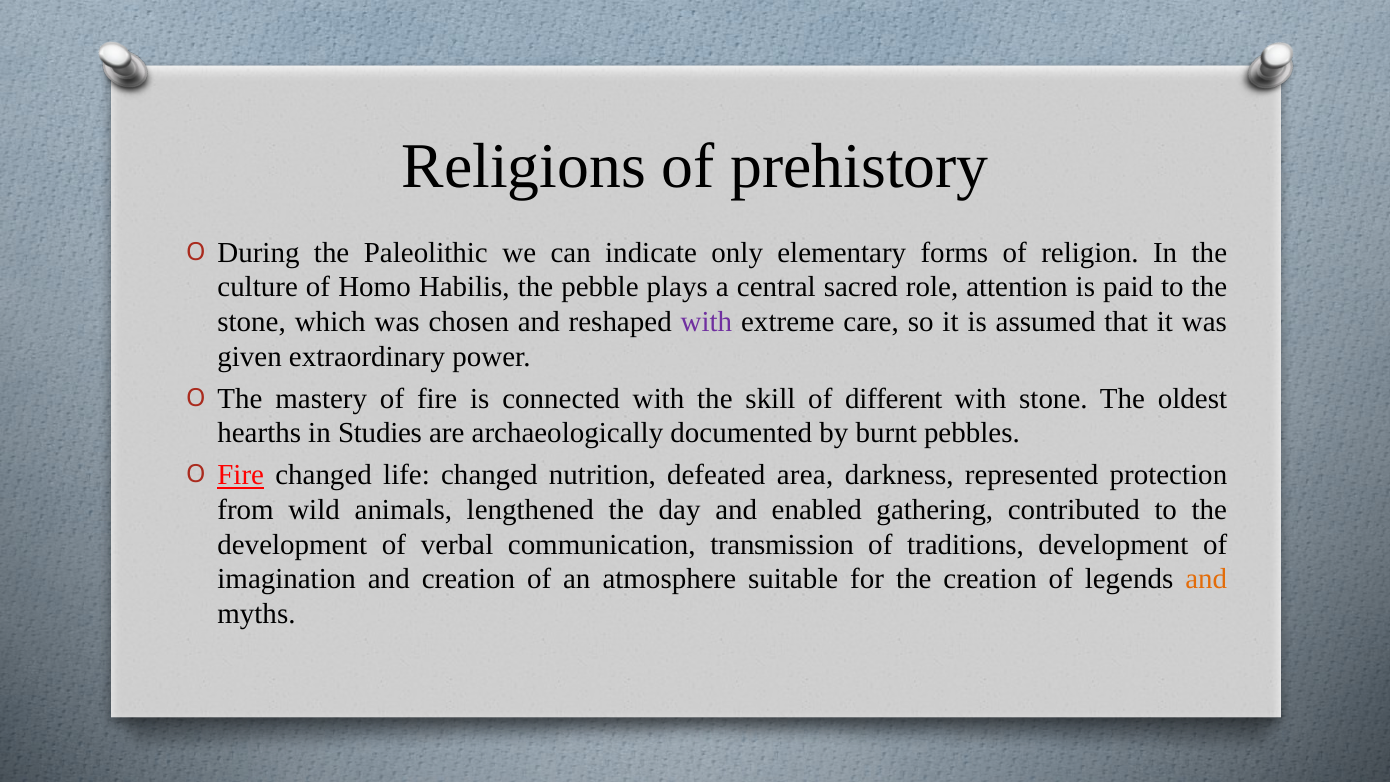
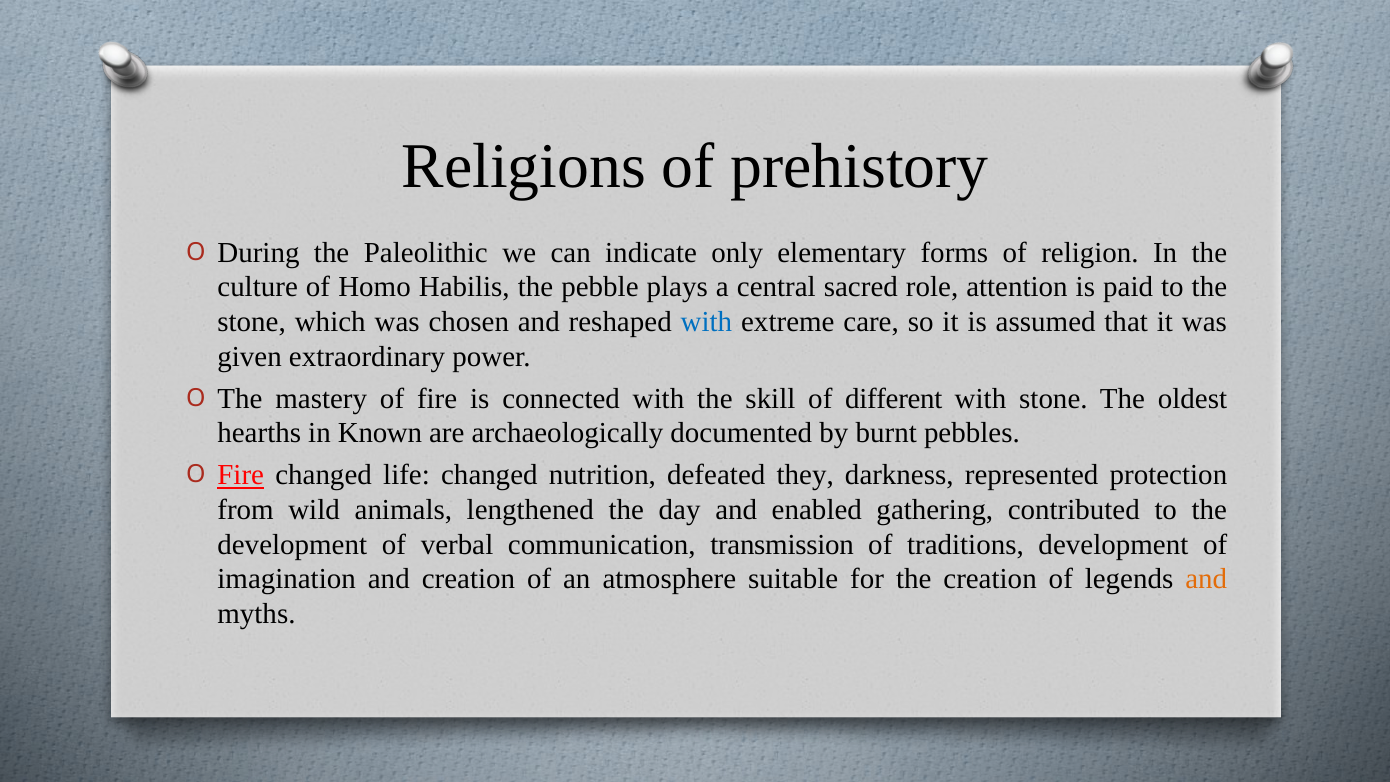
with colour: purple -> blue (706, 322)
Studies: Studies -> Known (380, 433)
area: area -> they (805, 475)
